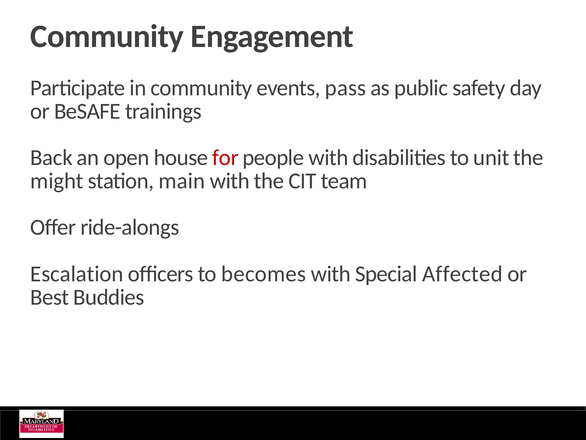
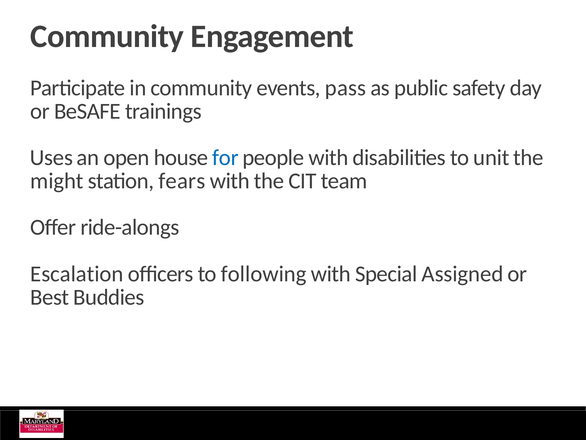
Back: Back -> Uses (51, 158)
for colour: red -> blue (225, 158)
main: main -> fears (182, 181)
becomes: becomes -> following (264, 274)
Affected: Affected -> Assigned (463, 274)
